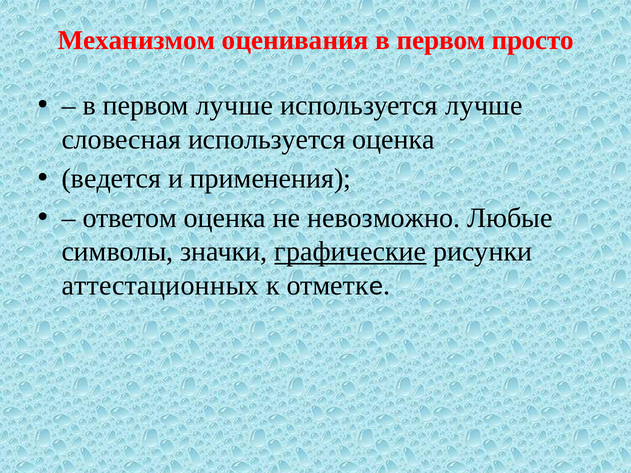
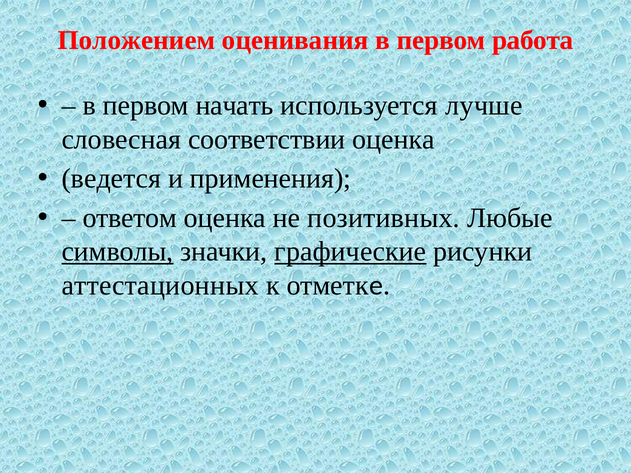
Механизмом: Механизмом -> Положением (136, 40)
просто: просто -> работа (533, 40)
первом лучше: лучше -> начать (235, 106)
словесная используется: используется -> соответствии (267, 139)
невозможно: невозможно -> позитивных (384, 218)
символы underline: none -> present (117, 252)
